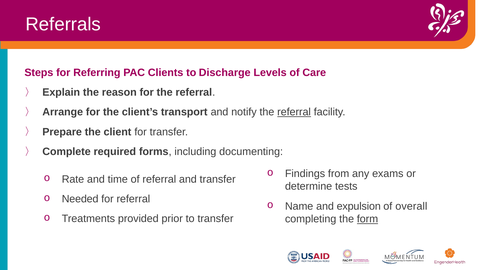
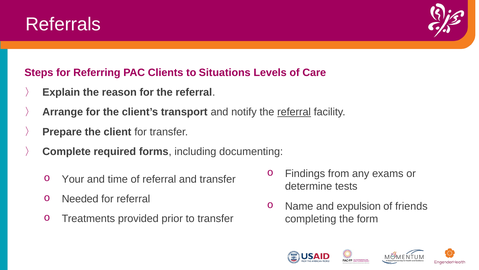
Discharge: Discharge -> Situations (225, 72)
Rate: Rate -> Your (73, 179)
overall: overall -> friends (411, 206)
form underline: present -> none (367, 219)
